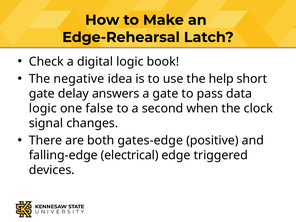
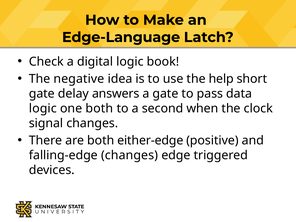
Edge-Rehearsal: Edge-Rehearsal -> Edge-Language (121, 37)
one false: false -> both (99, 108)
gates-edge: gates-edge -> either-edge (150, 140)
falling-edge electrical: electrical -> changes (130, 155)
